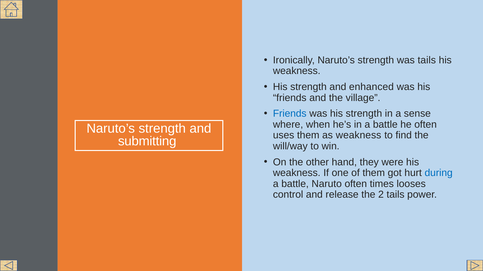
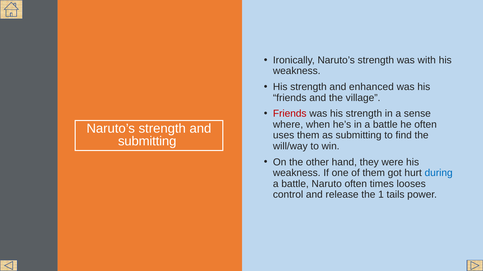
was tails: tails -> with (427, 60)
Friends colour: blue -> red (290, 114)
as weakness: weakness -> submitting (359, 136)
2: 2 -> 1 (381, 195)
